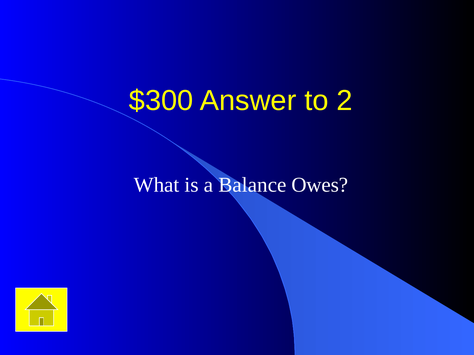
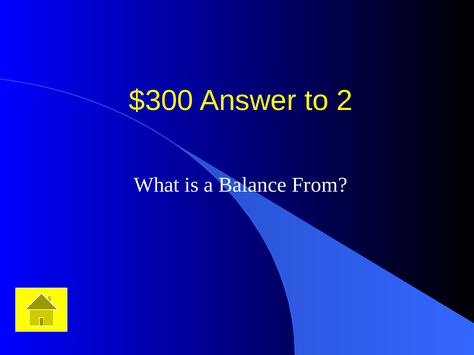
Owes: Owes -> From (320, 185)
